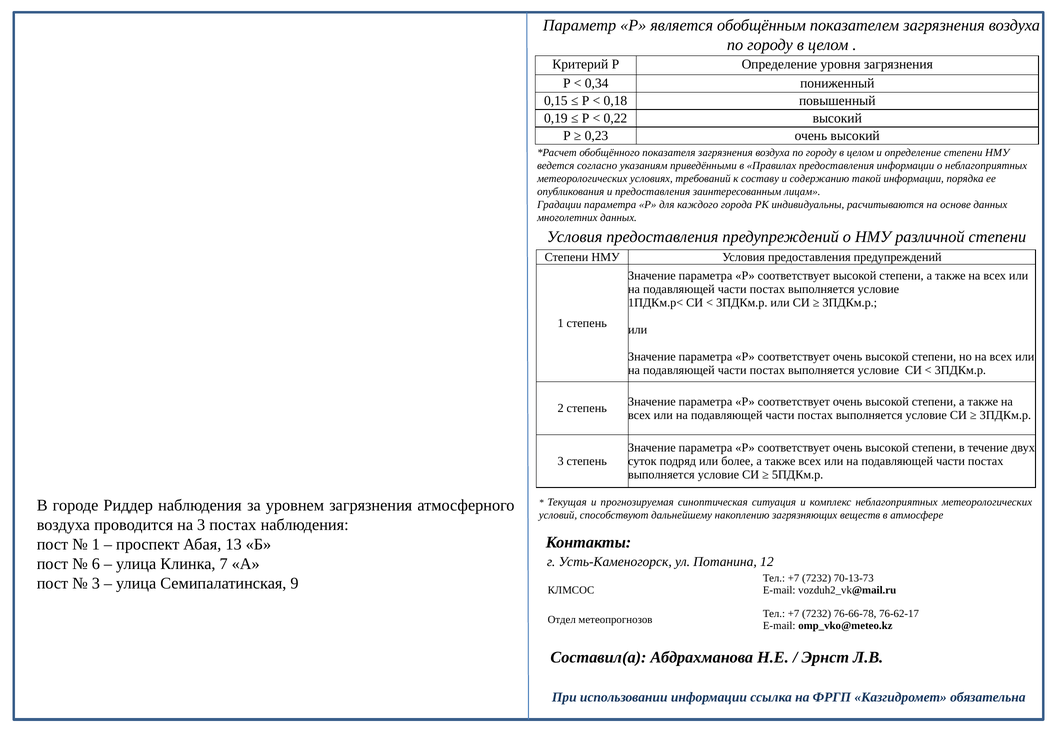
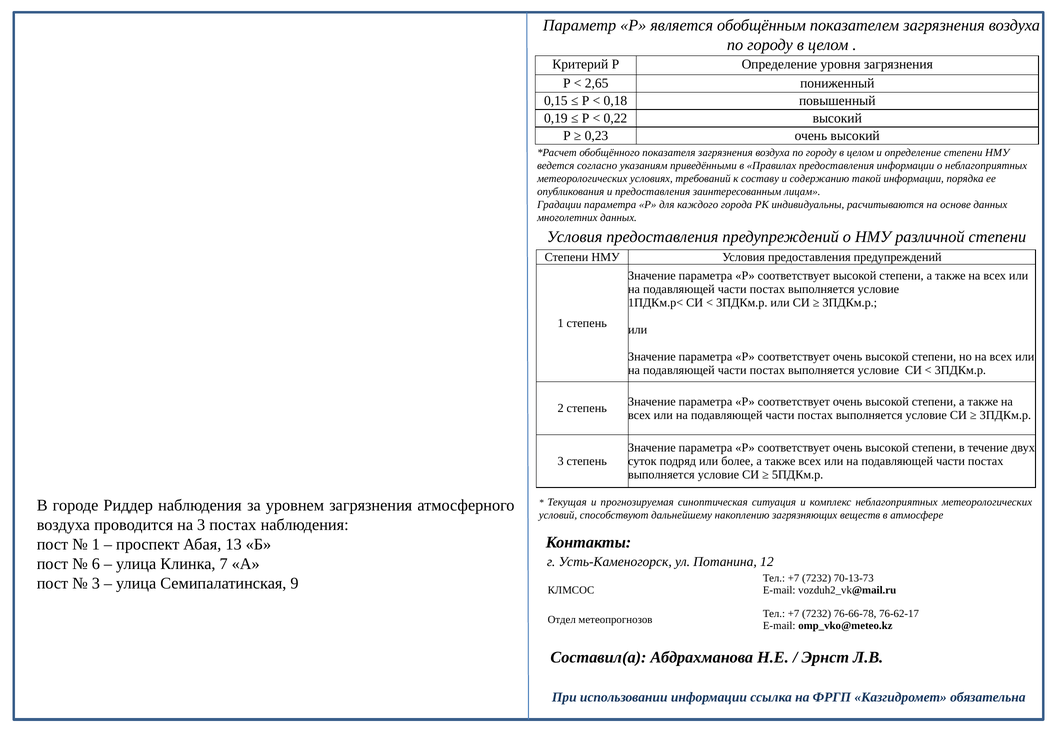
0,34: 0,34 -> 2,65 (597, 83)
